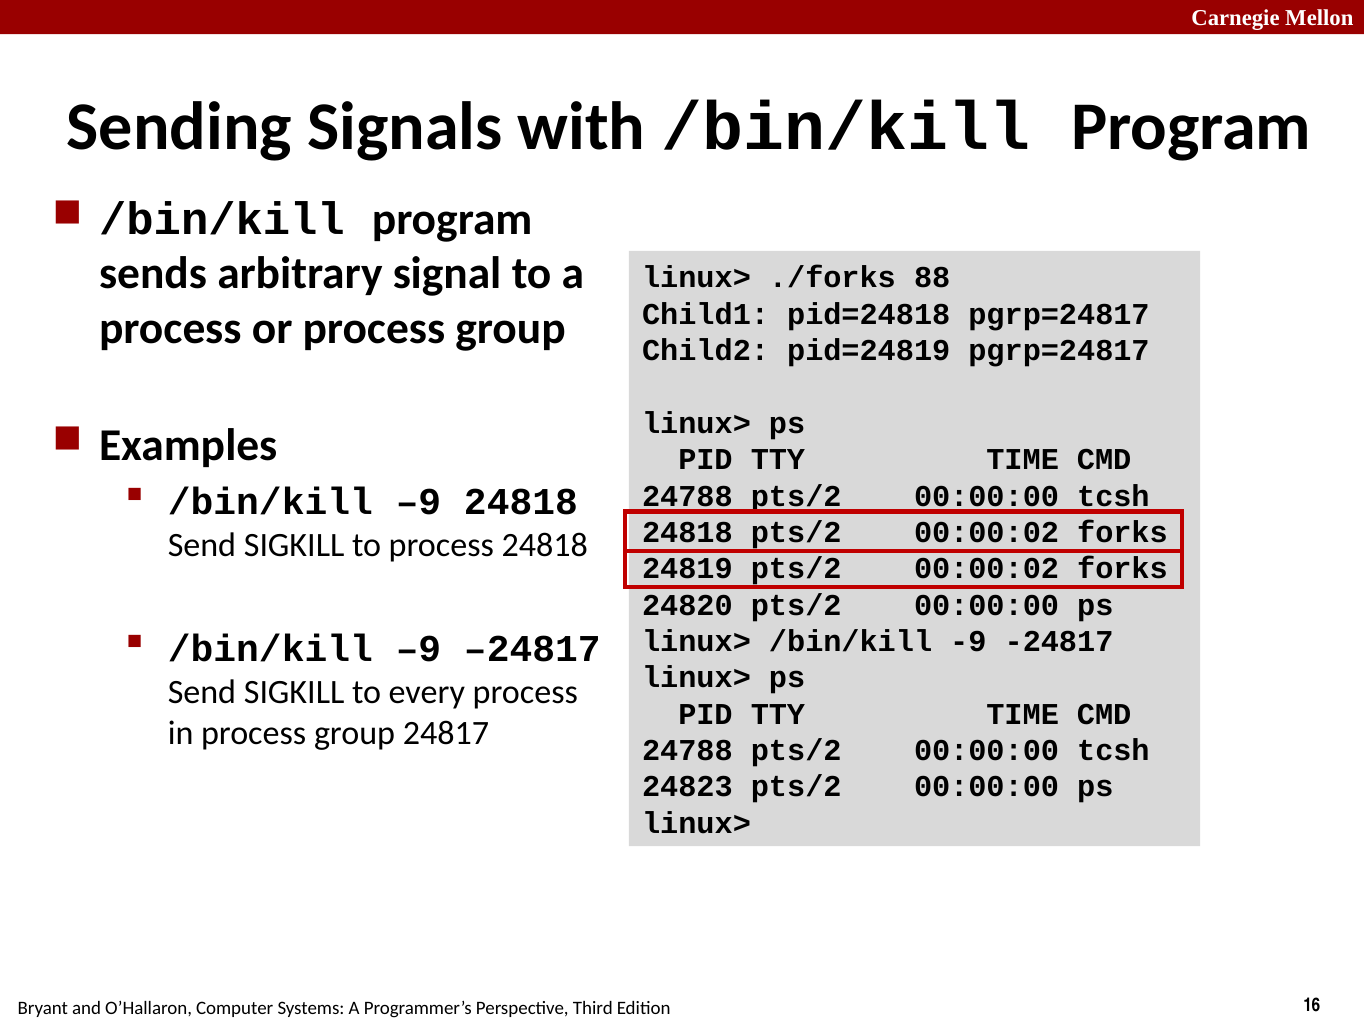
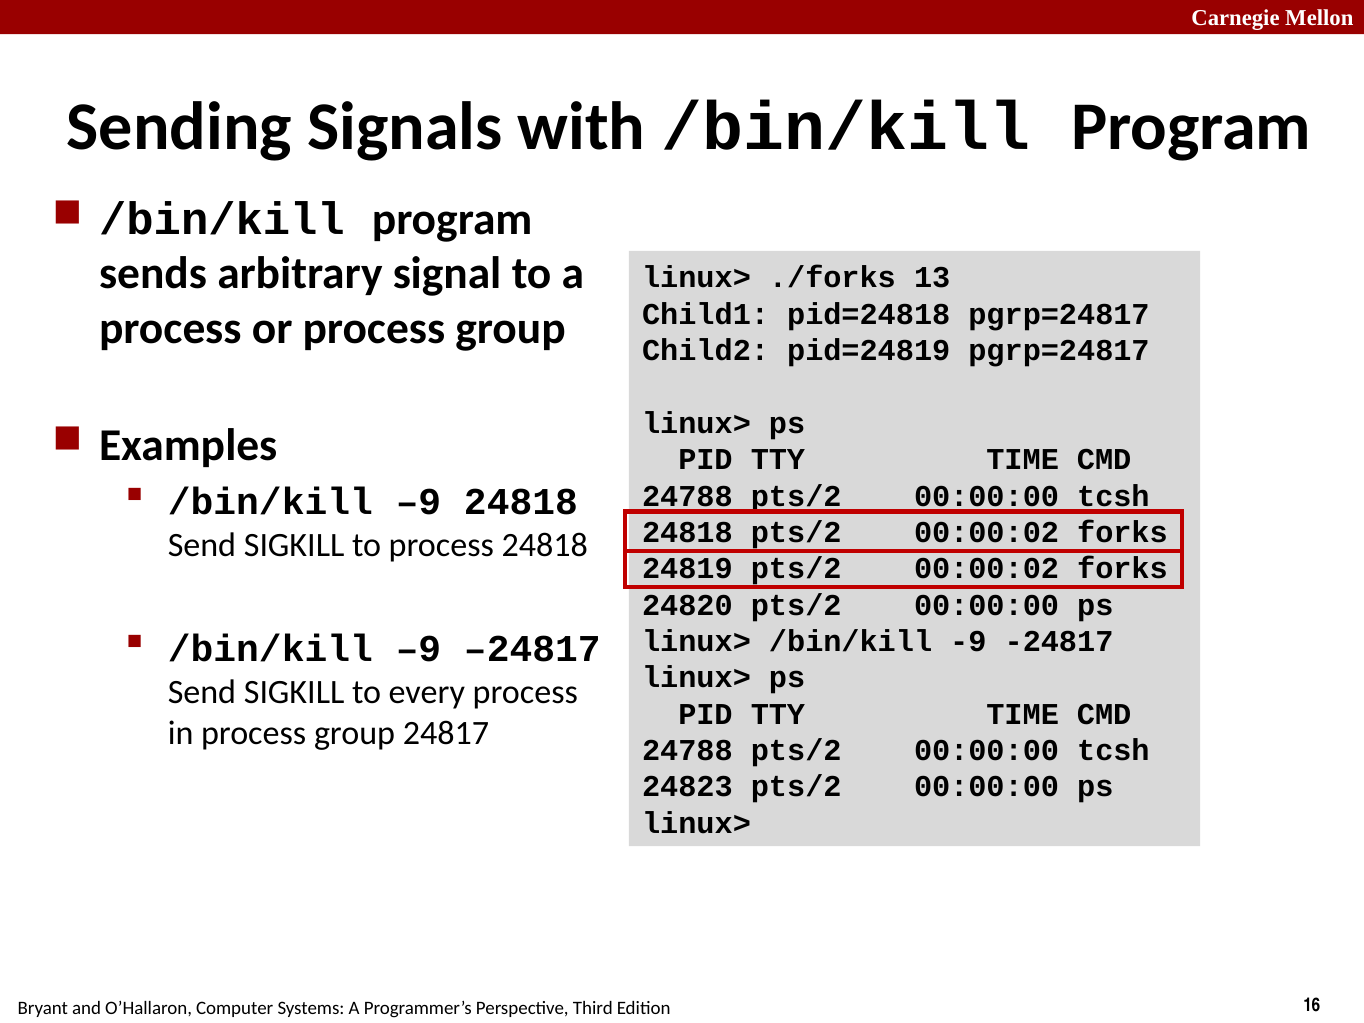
88: 88 -> 13 (932, 278)
